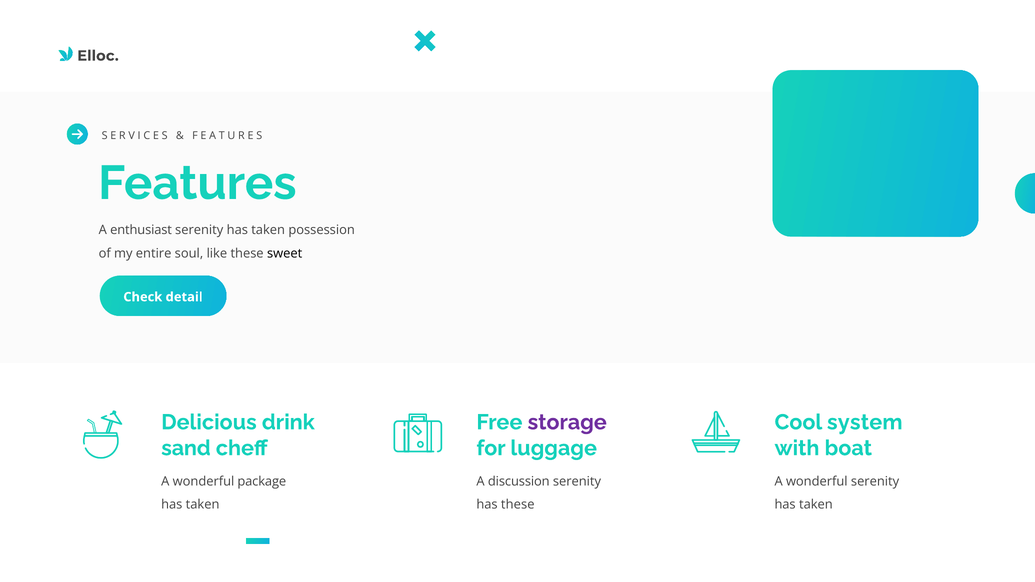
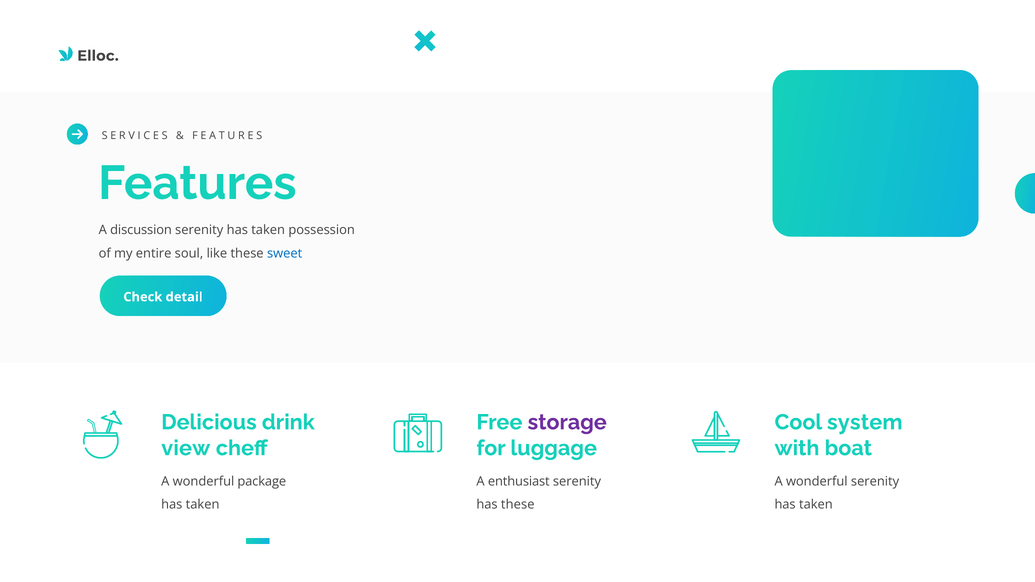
enthusiast: enthusiast -> discussion (141, 230)
sweet colour: black -> blue (285, 253)
sand: sand -> view (186, 448)
discussion: discussion -> enthusiast (519, 481)
